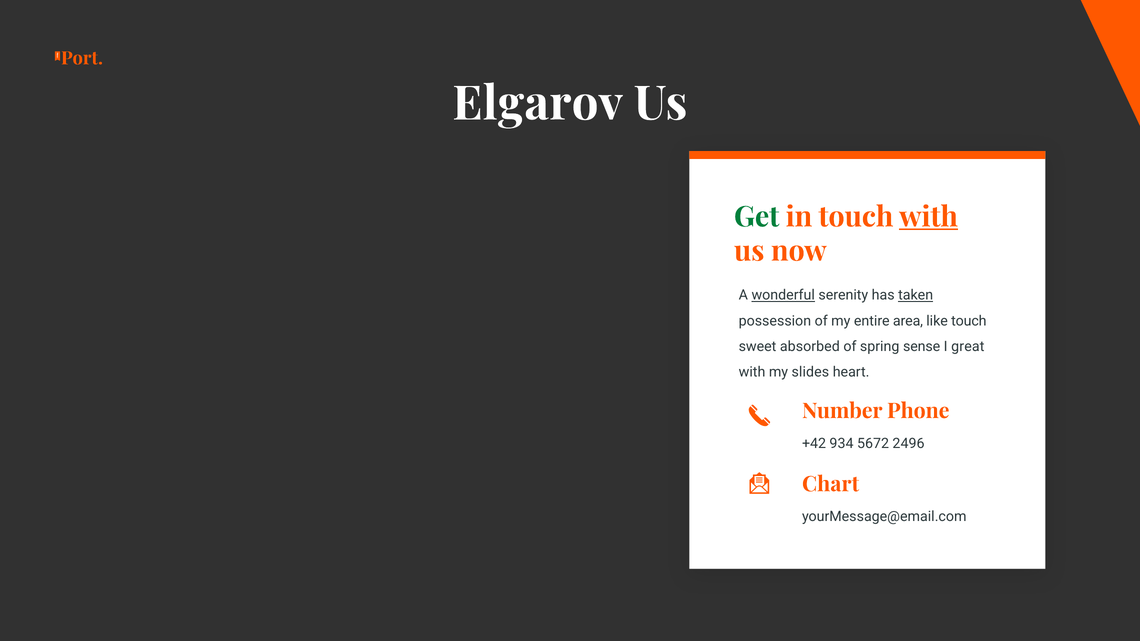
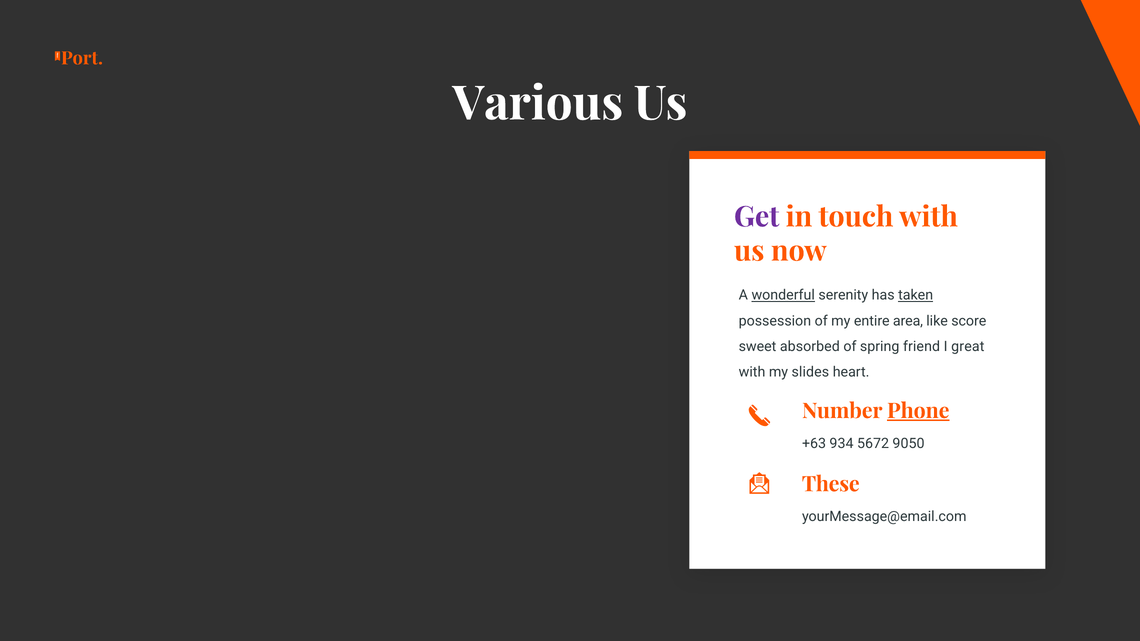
Elgarov: Elgarov -> Various (538, 104)
Get colour: green -> purple (757, 217)
with underline: present -> none (928, 217)
like touch: touch -> score (969, 321)
sense: sense -> friend (922, 347)
Phone underline: none -> present (918, 411)
+42: +42 -> +63 (814, 444)
2496: 2496 -> 9050 (909, 444)
Chart: Chart -> These (831, 484)
